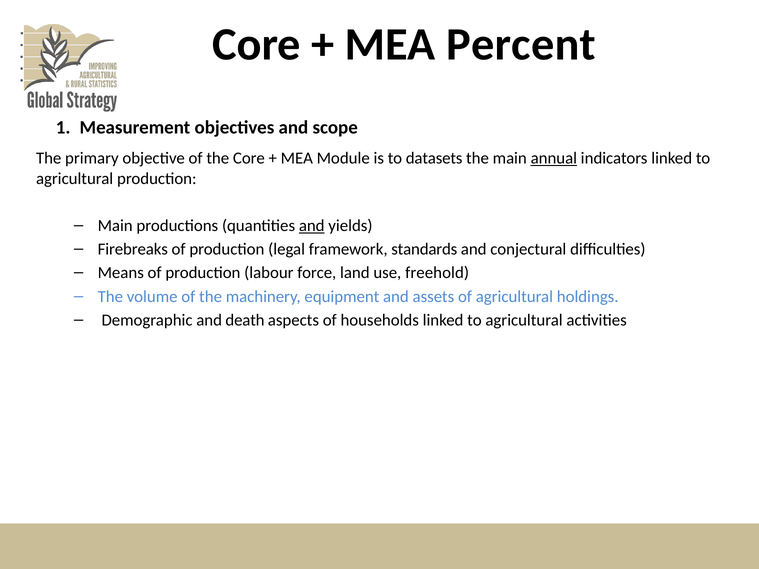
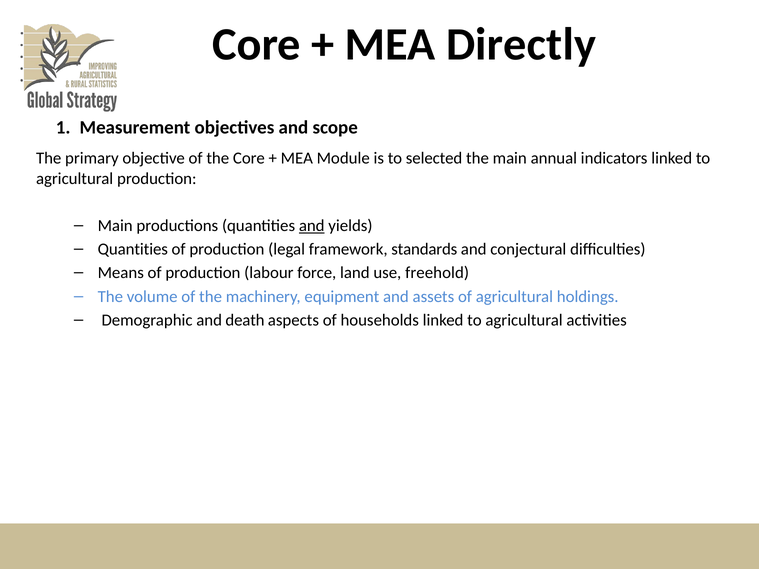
Percent: Percent -> Directly (521, 44)
datasets: datasets -> selected (434, 158)
annual underline: present -> none (554, 158)
Firebreaks: Firebreaks -> Quantities (133, 249)
